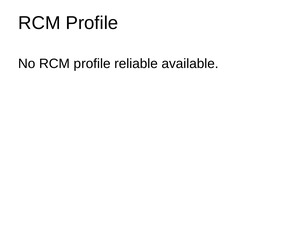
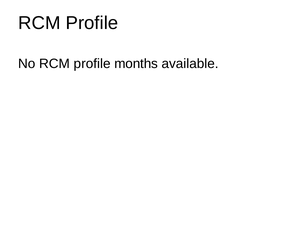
reliable: reliable -> months (136, 64)
